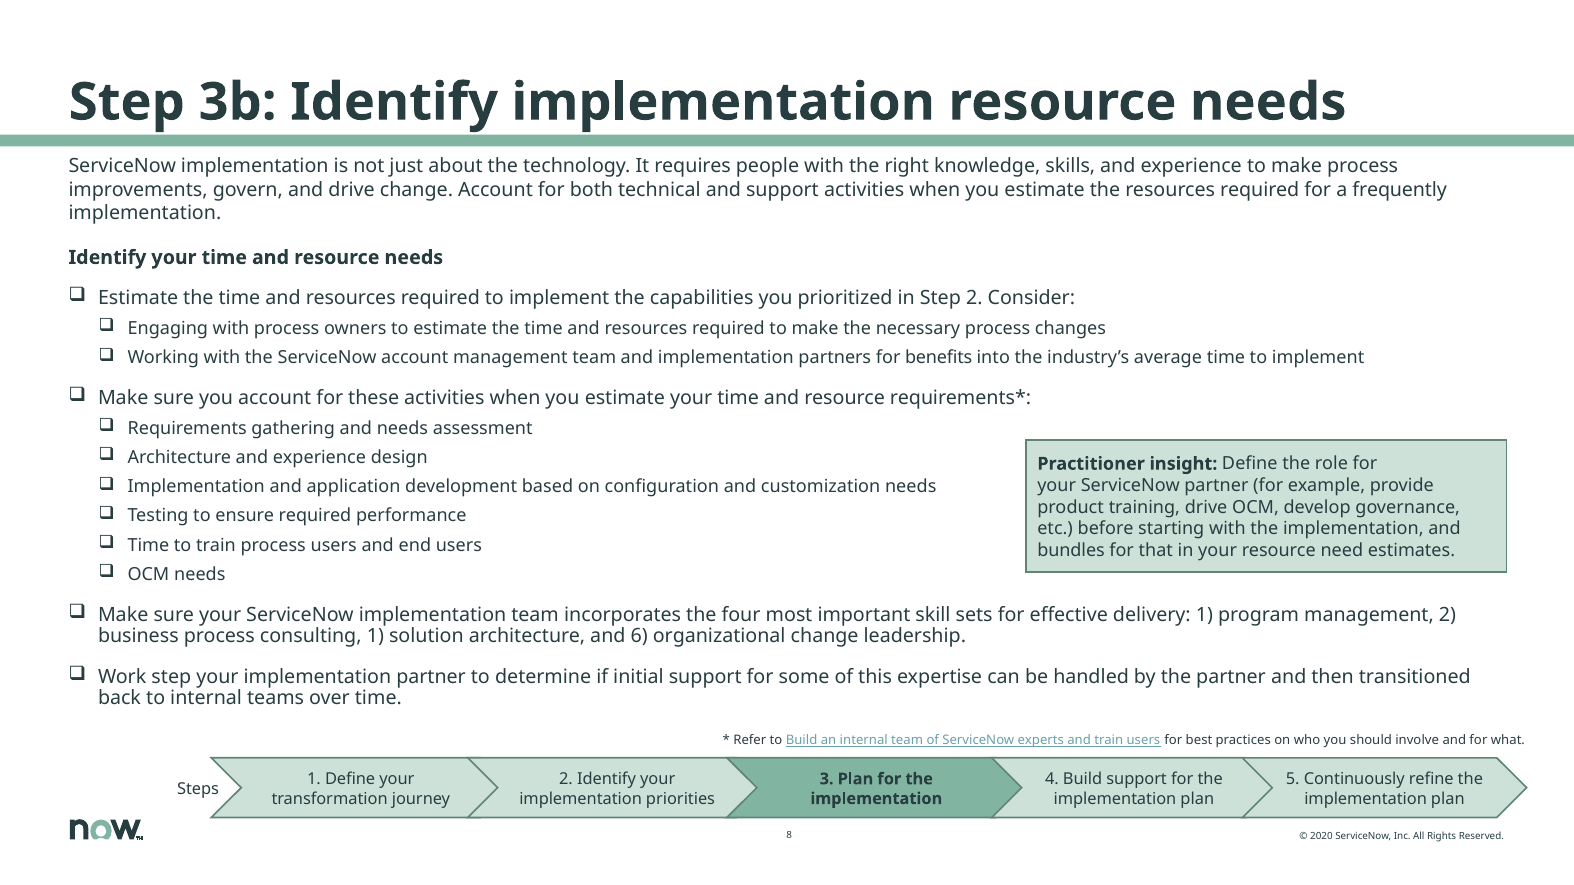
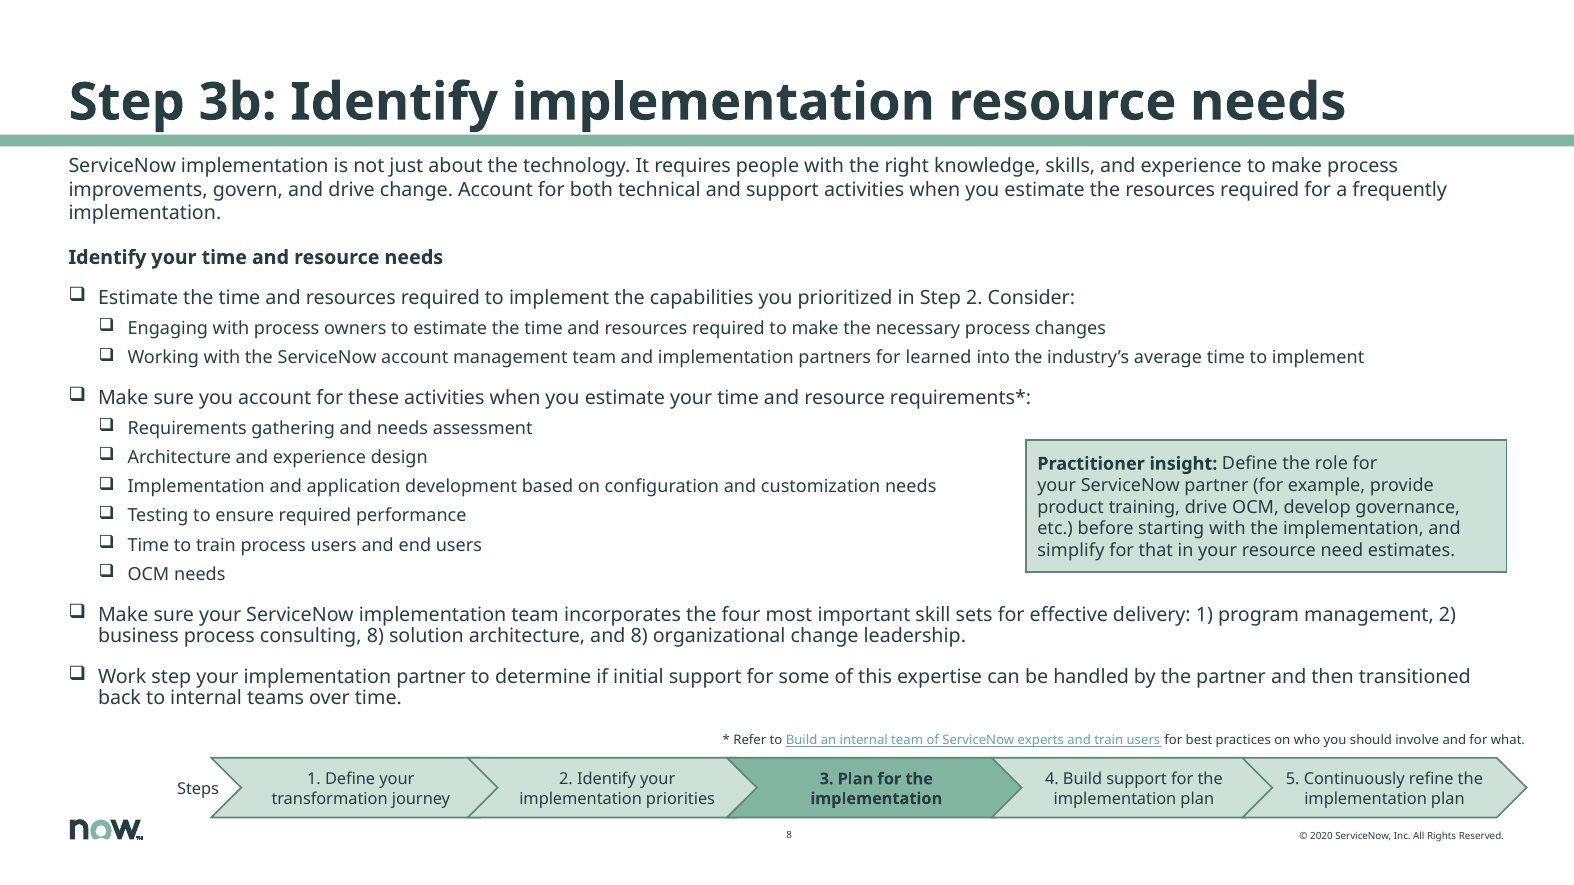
benefits: benefits -> learned (939, 358)
bundles: bundles -> simplify (1071, 551)
consulting 1: 1 -> 8 (375, 636)
and 6: 6 -> 8 (639, 636)
